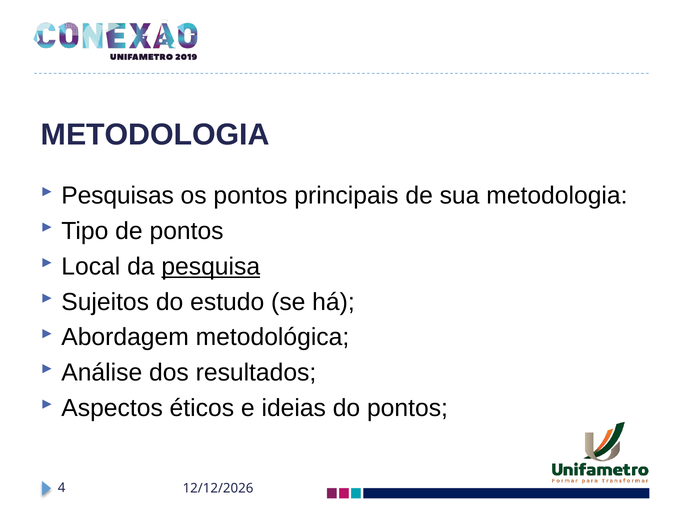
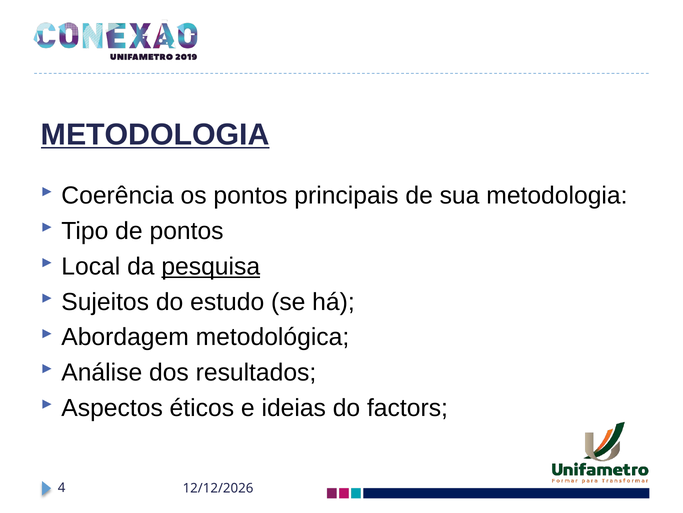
METODOLOGIA underline: none -> present (155, 134)
Pesquisas: Pesquisas -> Coerência (118, 195)
do pontos: pontos -> factors (407, 408)
